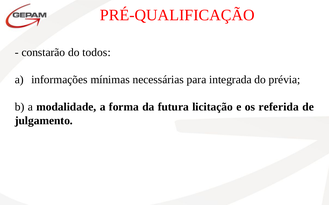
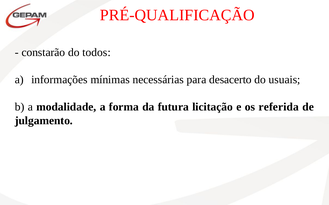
integrada: integrada -> desacerto (230, 80)
prévia: prévia -> usuais (285, 80)
